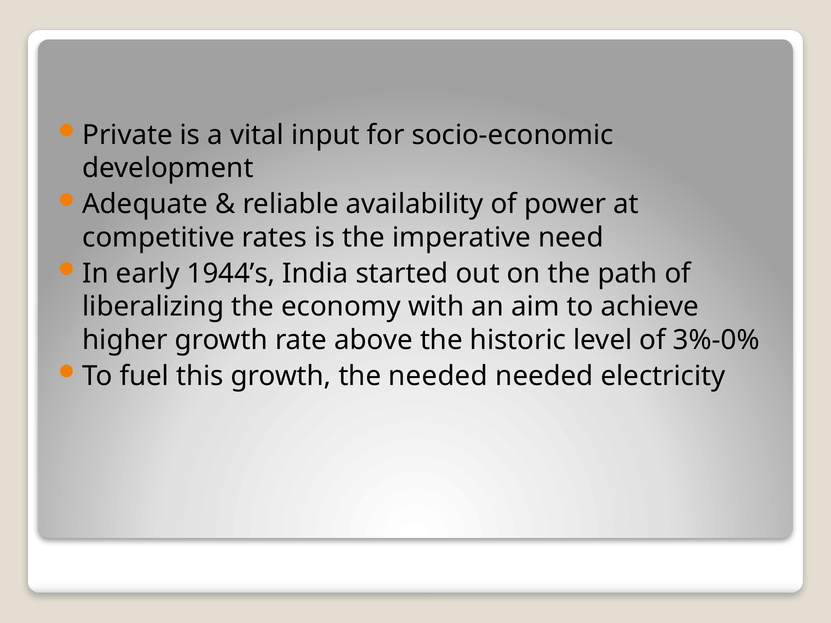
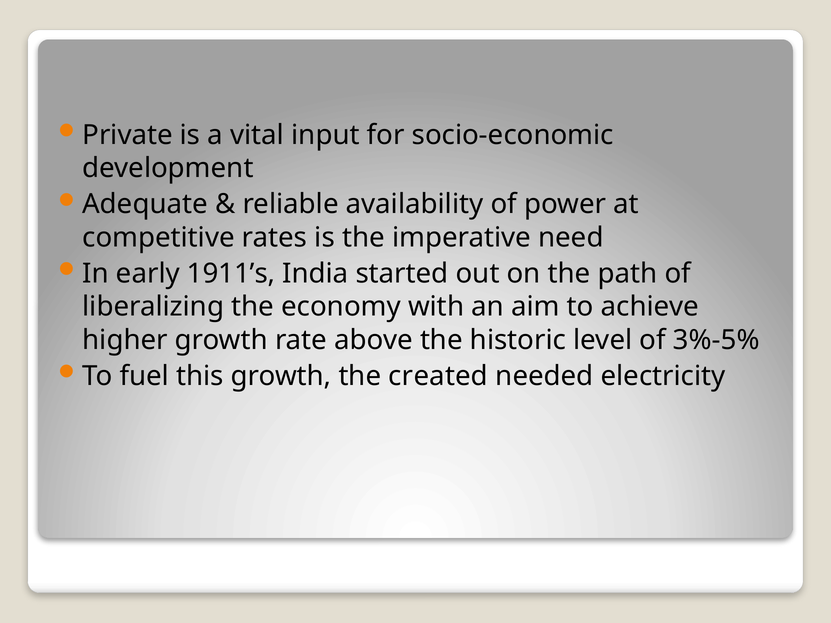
1944’s: 1944’s -> 1911’s (231, 274)
3%-0%: 3%-0% -> 3%-5% (716, 340)
the needed: needed -> created (438, 376)
